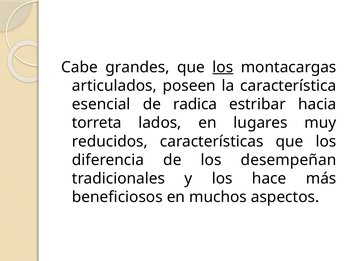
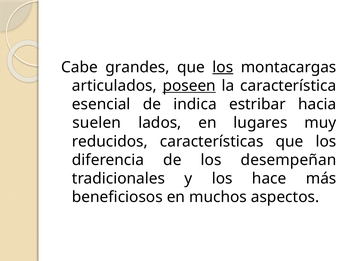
poseen underline: none -> present (189, 86)
radica: radica -> indica (195, 104)
torreta: torreta -> suelen (97, 123)
